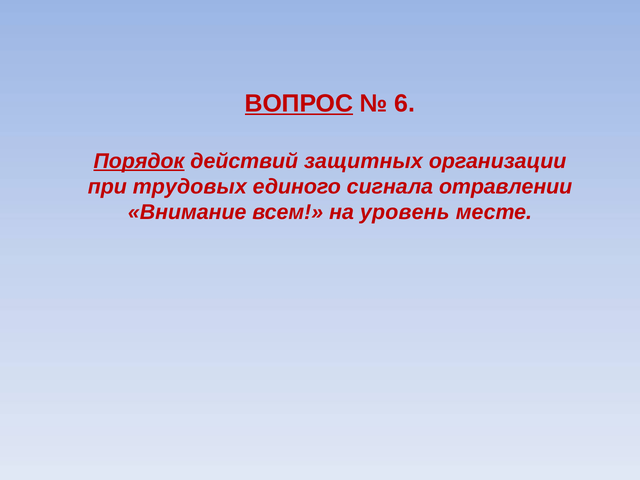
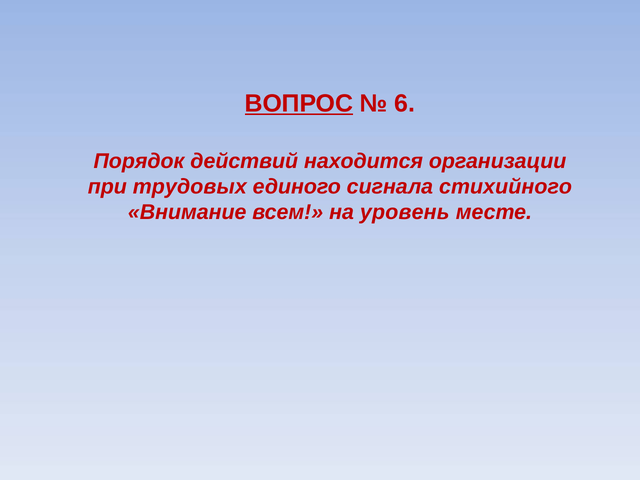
Порядок underline: present -> none (139, 161)
защитных: защитных -> находится (364, 161)
отравлении: отравлении -> стихийного (506, 187)
